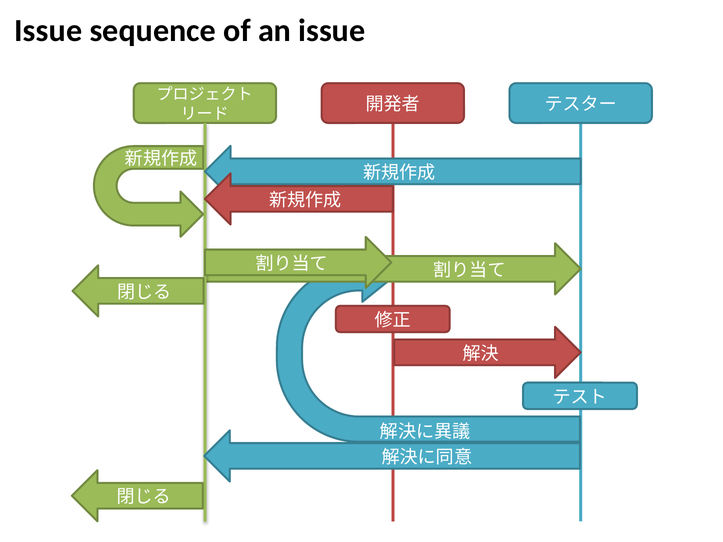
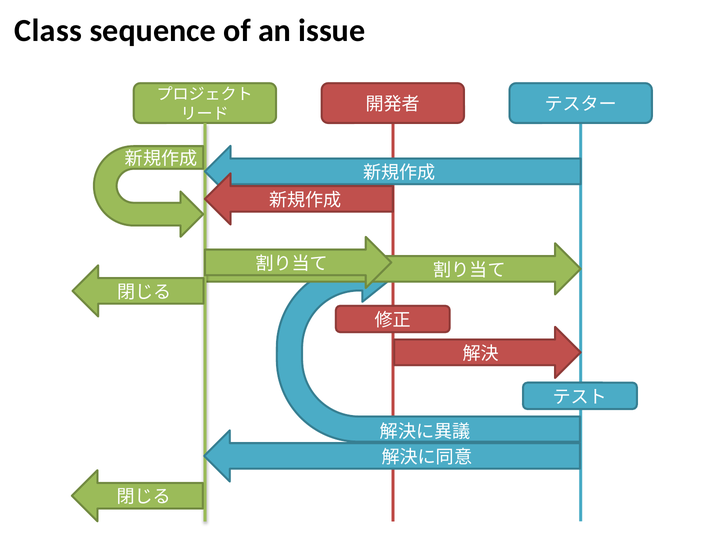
Issue: Issue -> Class (48, 31)
